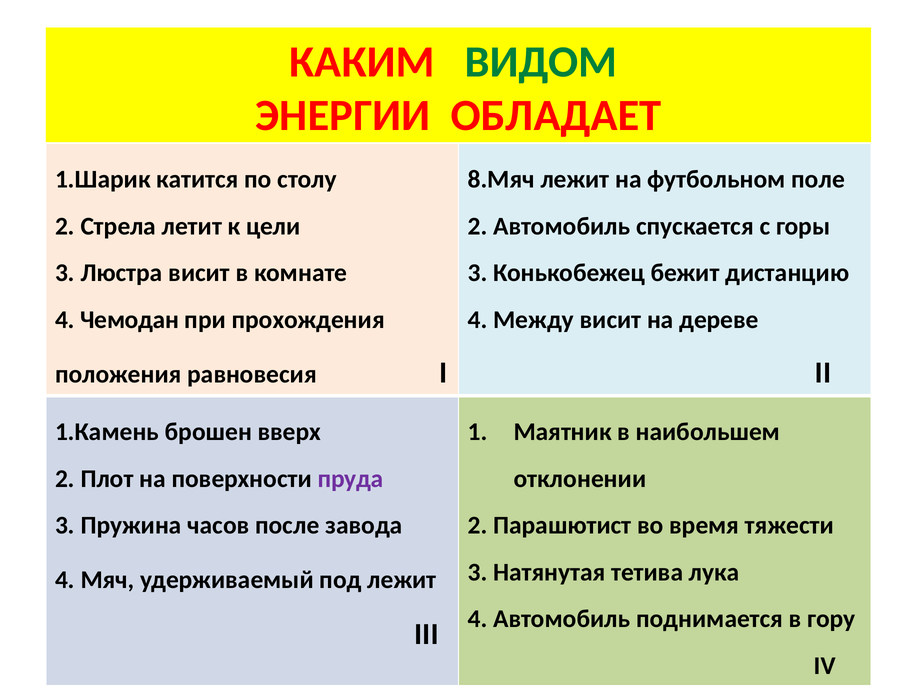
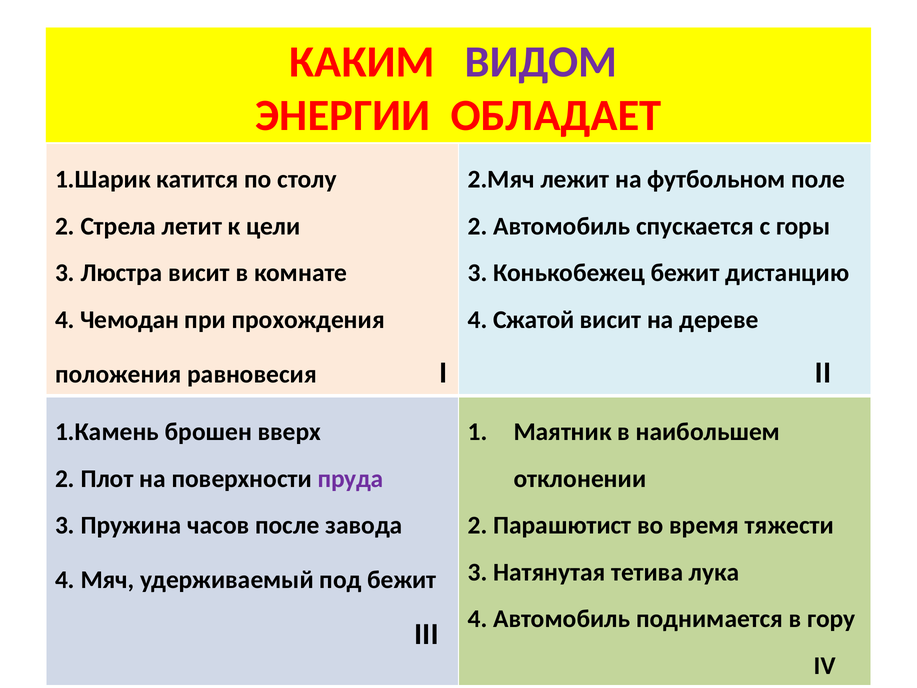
ВИДОМ colour: green -> purple (541, 62)
8.Мяч: 8.Мяч -> 2.Мяч (501, 179)
Между: Между -> Сжатой (534, 320)
под лежит: лежит -> бежит (402, 580)
